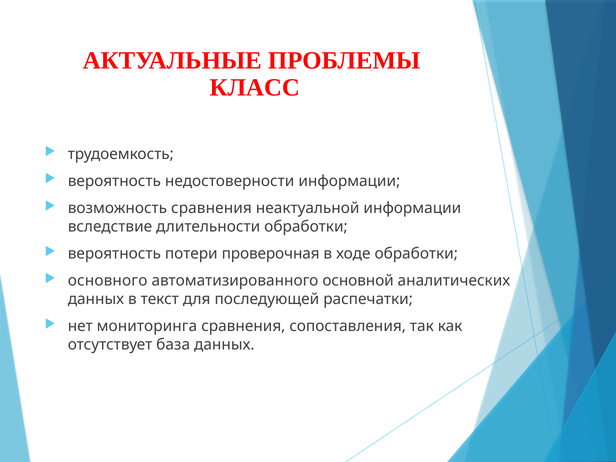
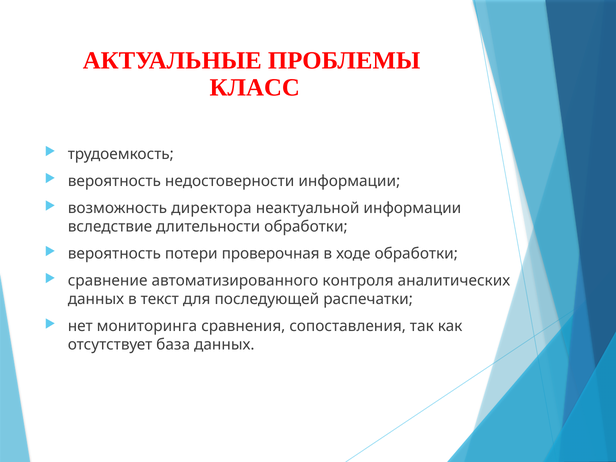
возможность сравнения: сравнения -> директора (211, 208)
основного: основного -> сравнение (108, 281)
основной: основной -> контроля (358, 281)
